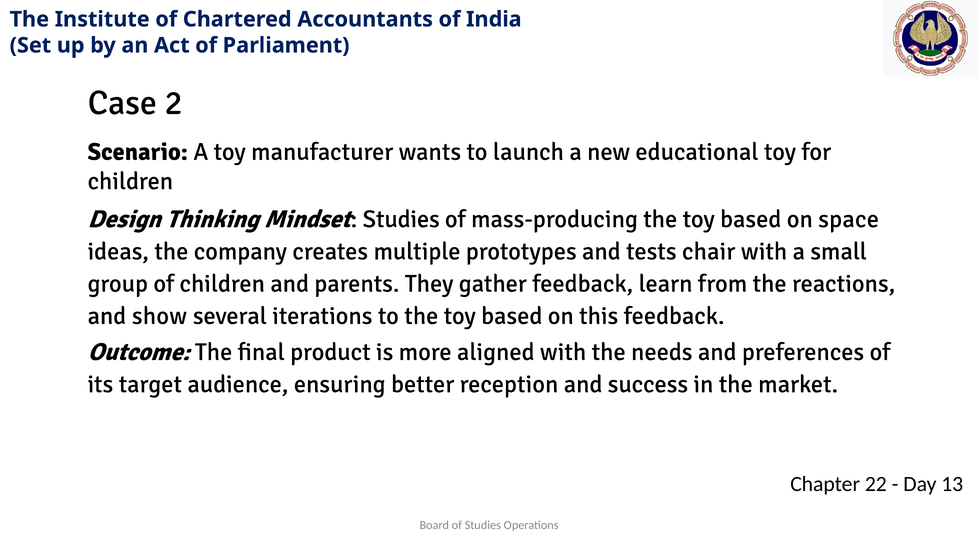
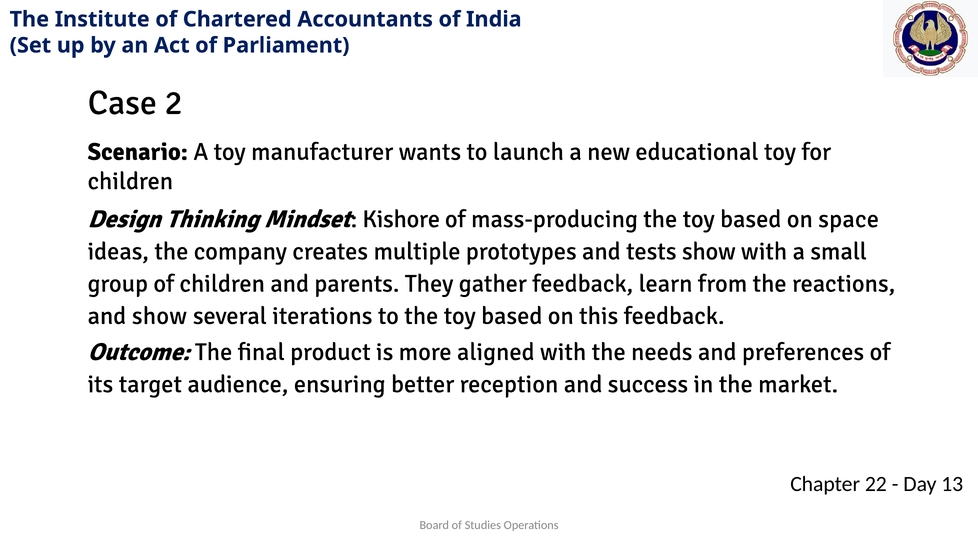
Mindset Studies: Studies -> Kishore (401, 219)
tests chair: chair -> show (709, 251)
